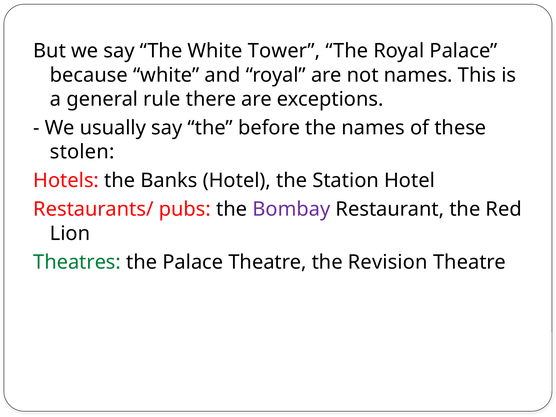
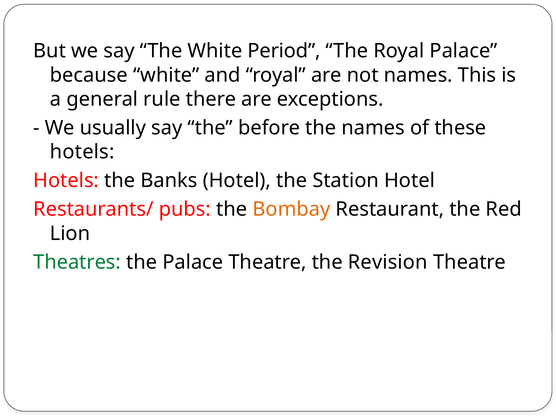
Tower: Tower -> Period (284, 51)
stolen: stolen -> hotels (82, 152)
Bombay colour: purple -> orange (291, 209)
